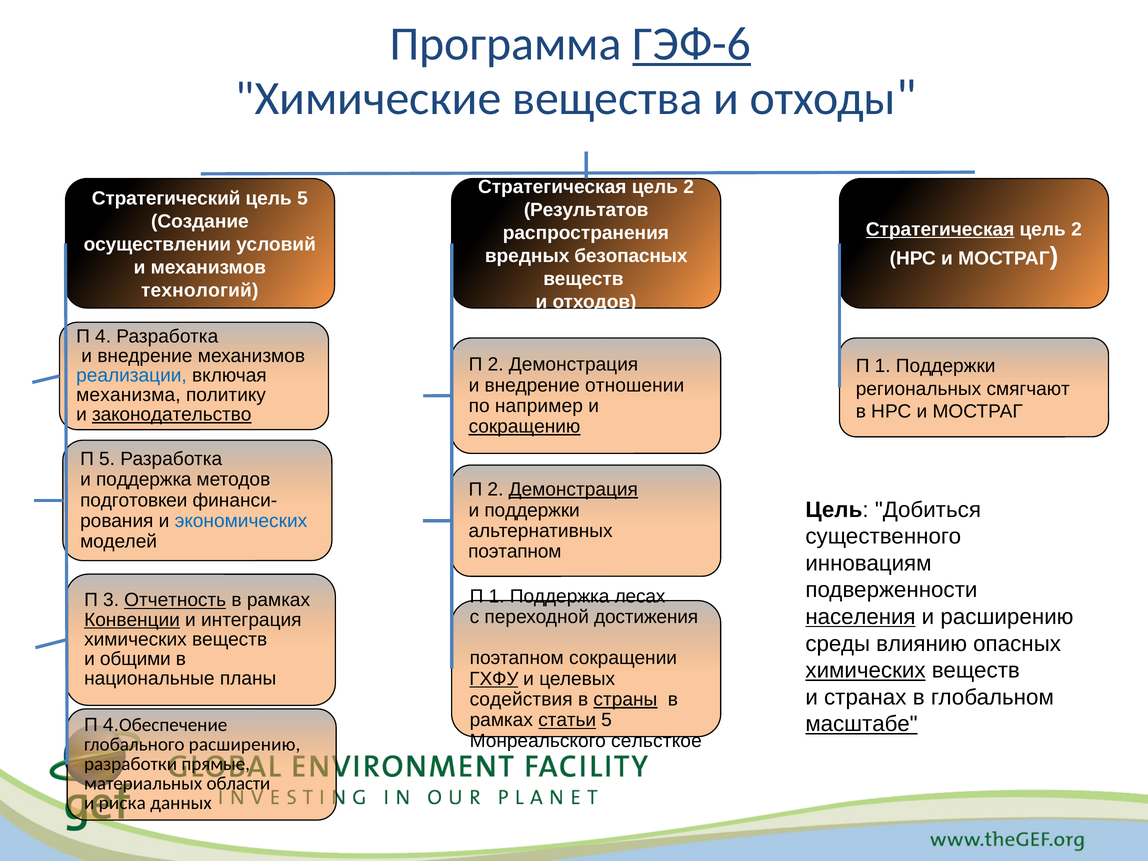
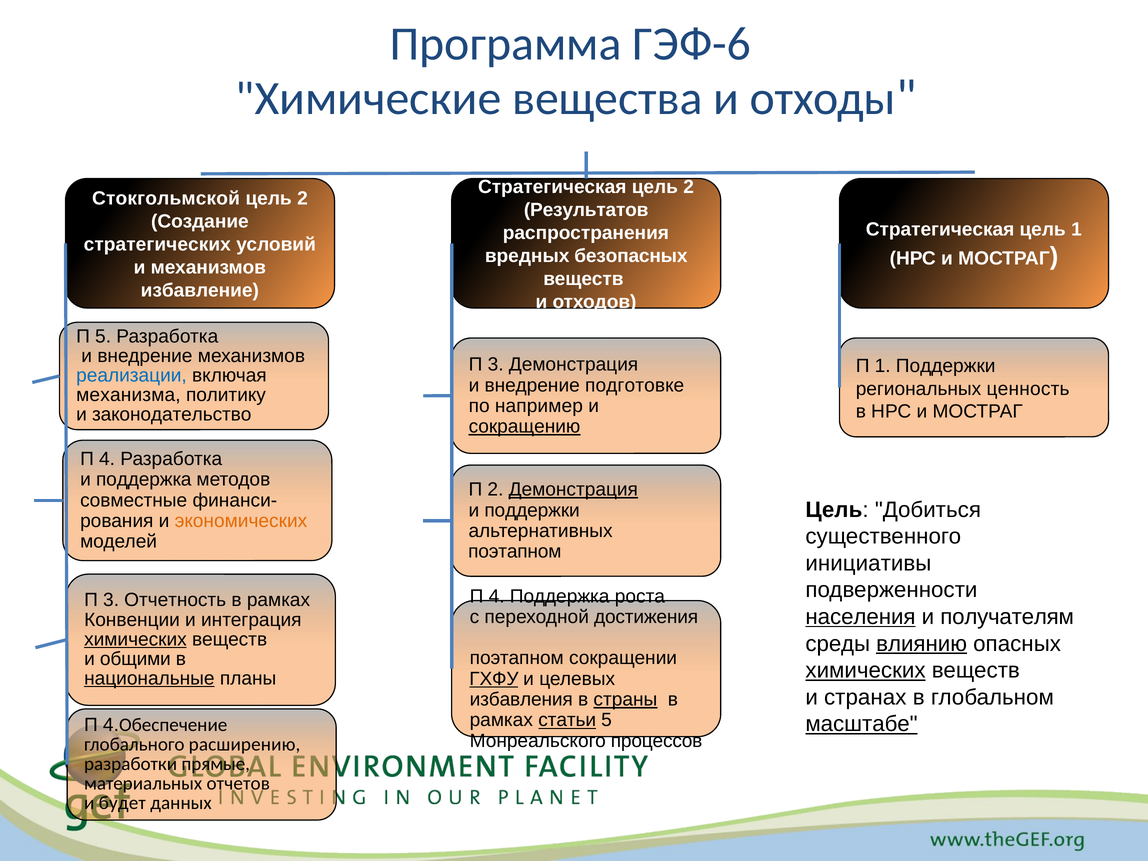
ГЭФ-6 underline: present -> none (692, 44)
Стратегический: Стратегический -> Стокгольмской (166, 199)
5: 5 -> 2 (302, 199)
Стратегическая underline: present -> none (940, 229)
2: 2 -> 1 (1076, 229)
осуществлении: осуществлении -> стратегических (157, 245)
технологий: технологий -> избавление (200, 290)
П 4: 4 -> 5 (103, 336)
2: 2 -> 3 (496, 365)
отношении: отношении -> подготовке (635, 385)
смягчают: смягчают -> ценность (1028, 389)
законодательство underline: present -> none (172, 415)
5: 5 -> 4 (107, 459)
подготовкеи: подготовкеи -> совместные (134, 500)
экономических colour: blue -> orange (241, 521)
инновациям: инновациям -> инициативы (868, 563)
1: 1 -> 4 (497, 596)
лесах: лесах -> роста (640, 596)
Отчетность underline: present -> none (175, 600)
и расширению: расширению -> получателям (1007, 617)
Конвенции underline: present -> none (132, 620)
химических underline: none -> present (135, 639)
влиянию underline: none -> present (922, 644)
национальные underline: none -> present (149, 678)
содействия: содействия -> избавления (521, 699)
сельсткое: сельсткое -> процессов (657, 741)
области: области -> отчетов (238, 784)
риска: риска -> будет (122, 803)
